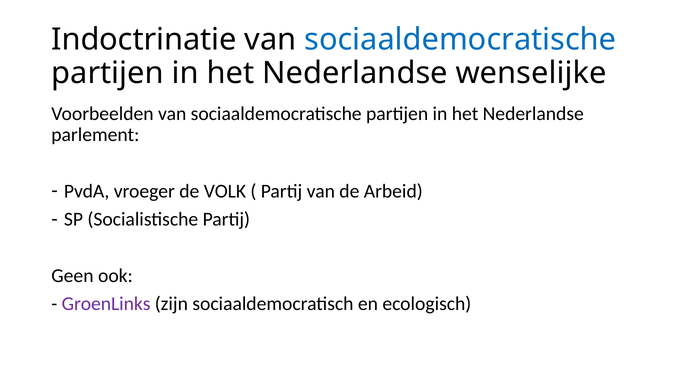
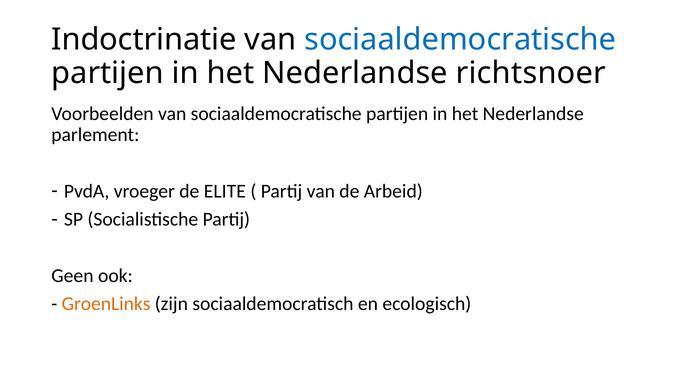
wenselijke: wenselijke -> richtsnoer (531, 73)
VOLK: VOLK -> ELITE (225, 191)
GroenLinks colour: purple -> orange (106, 304)
